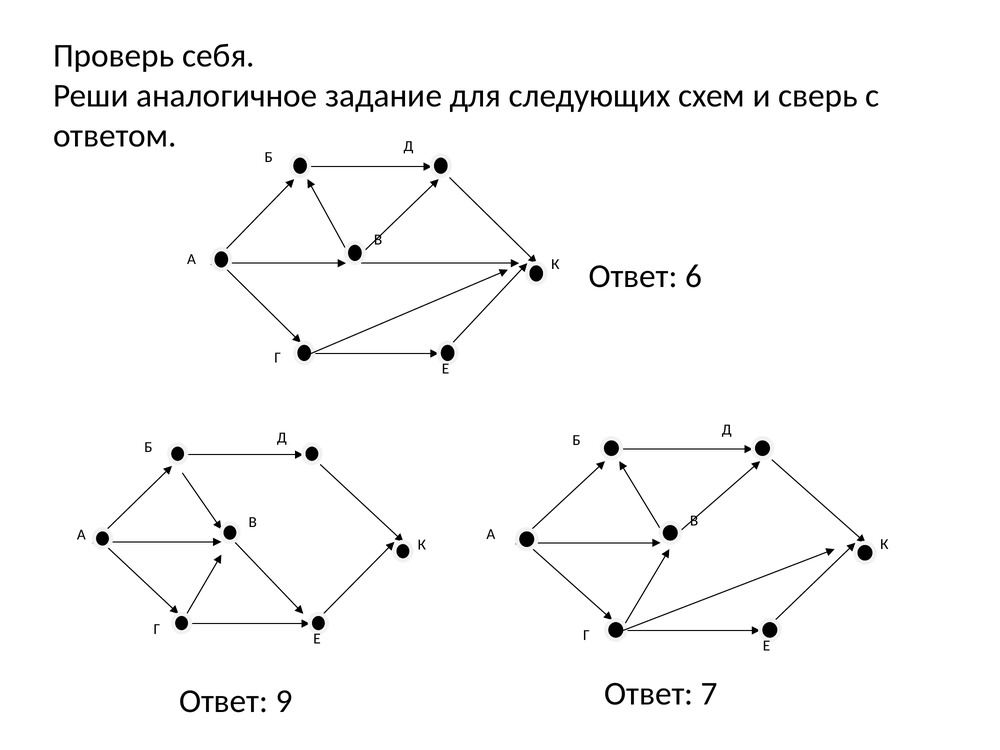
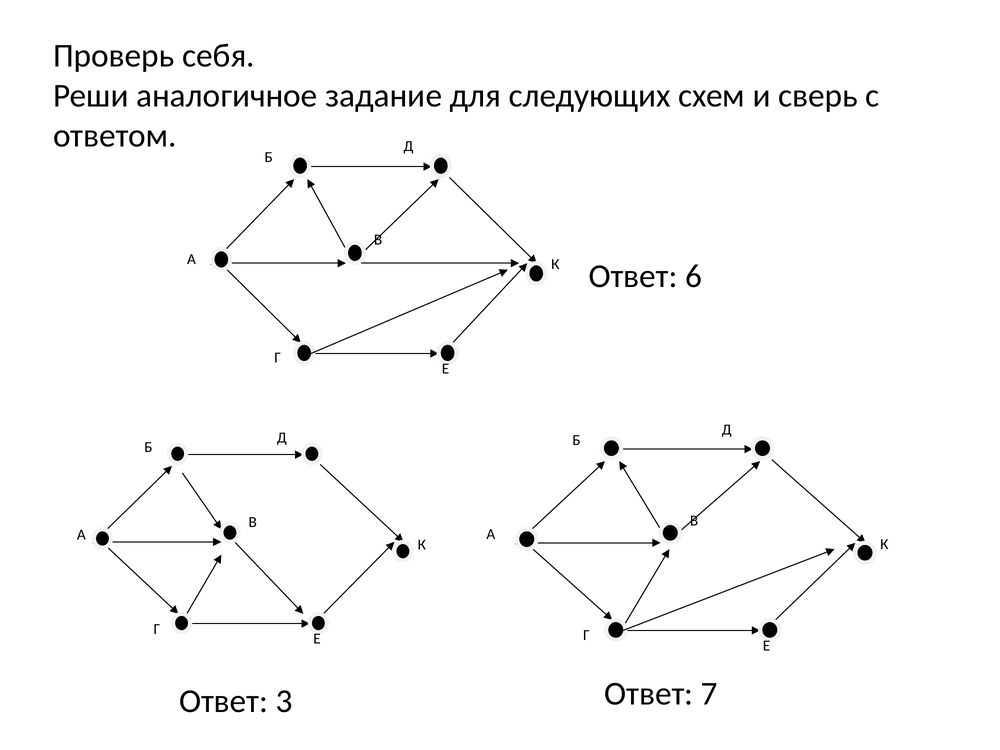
9: 9 -> 3 (284, 701)
